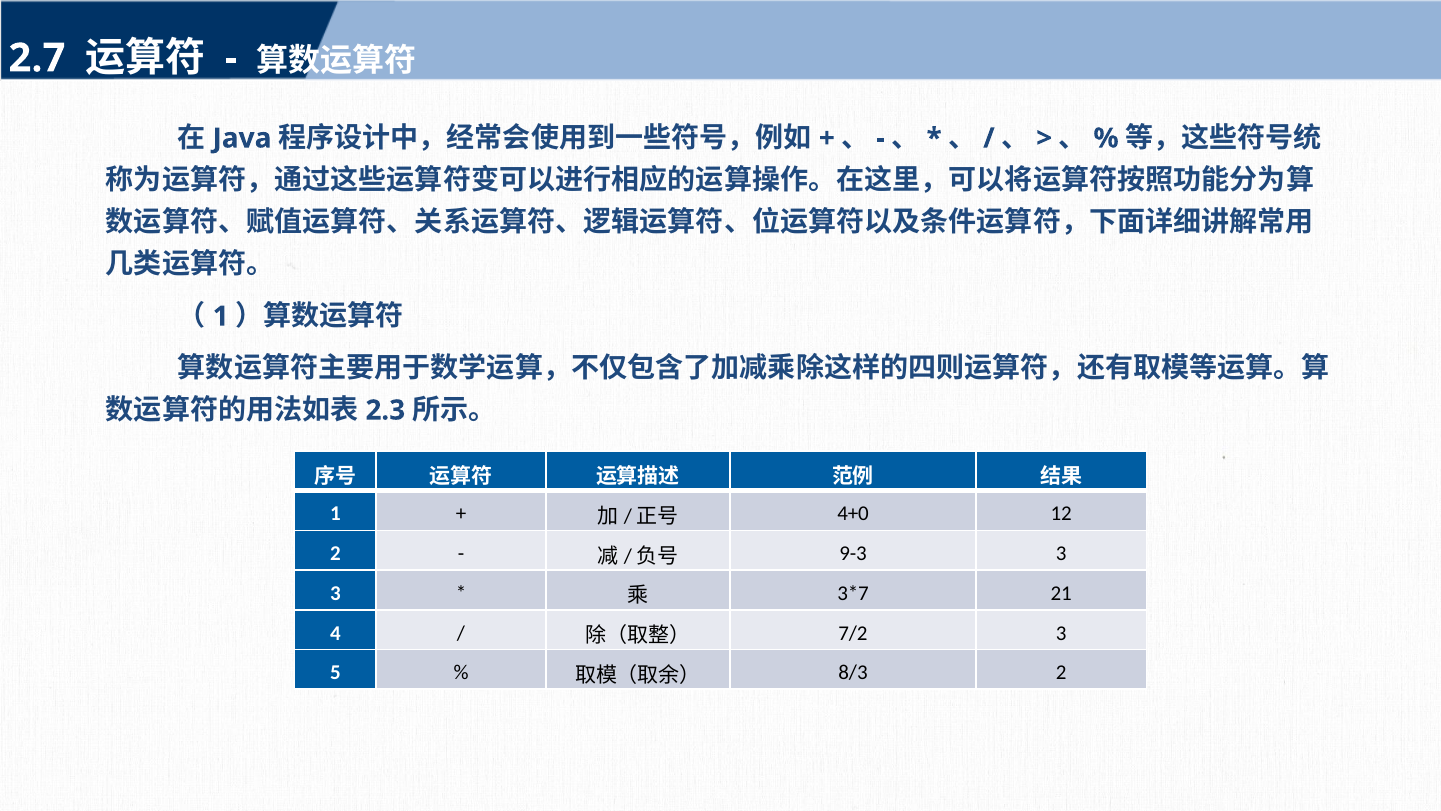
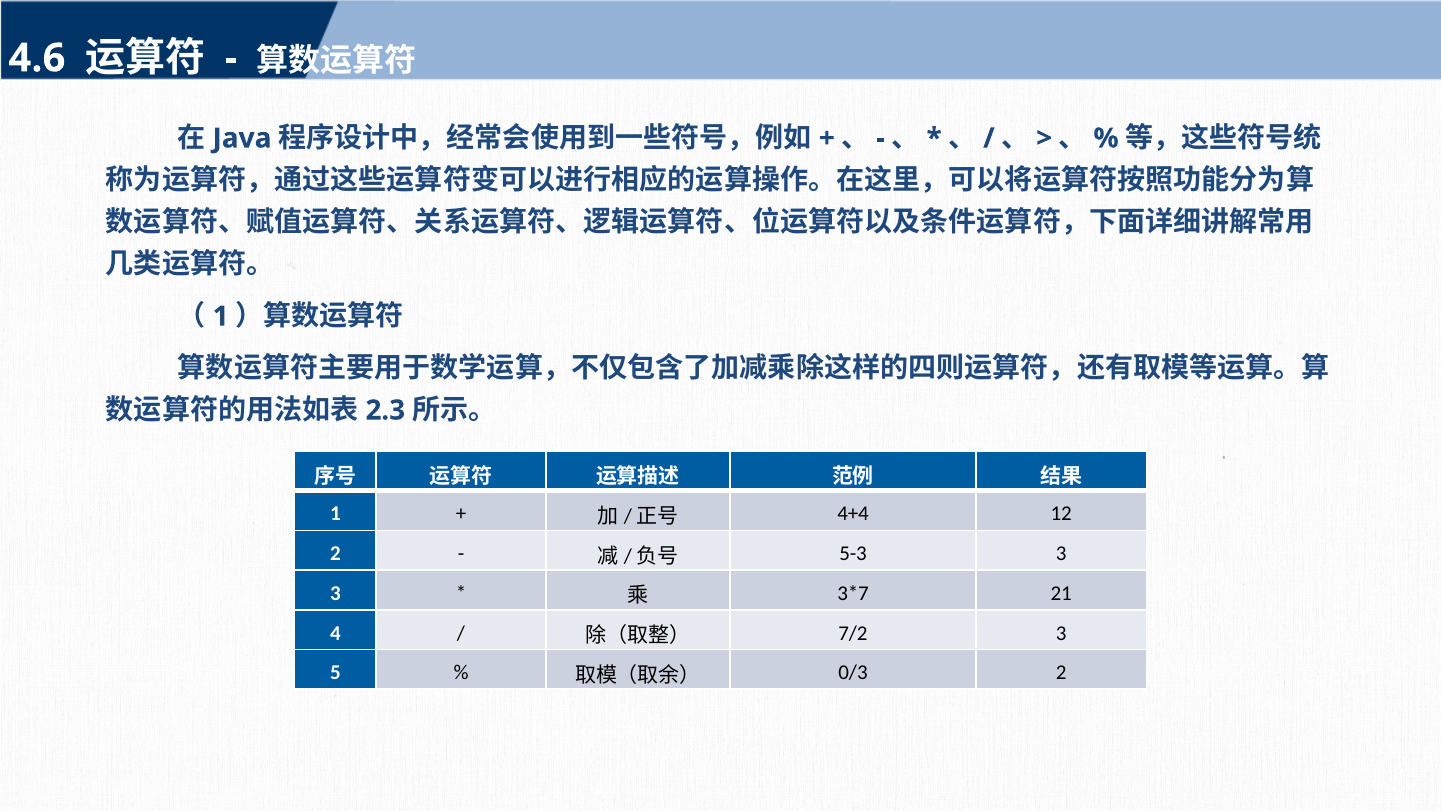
2.7: 2.7 -> 4.6 (37, 58)
4+0: 4+0 -> 4+4 (853, 514)
9-3: 9-3 -> 5-3 (853, 553)
8/3: 8/3 -> 0/3 (853, 672)
